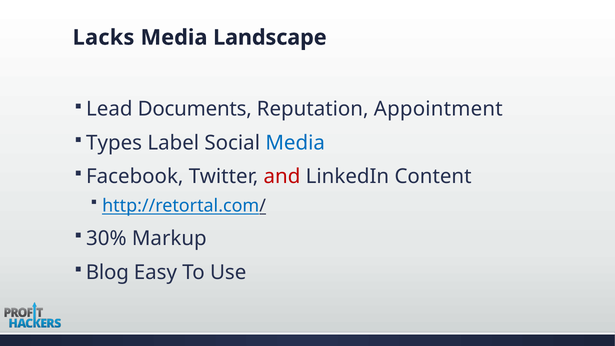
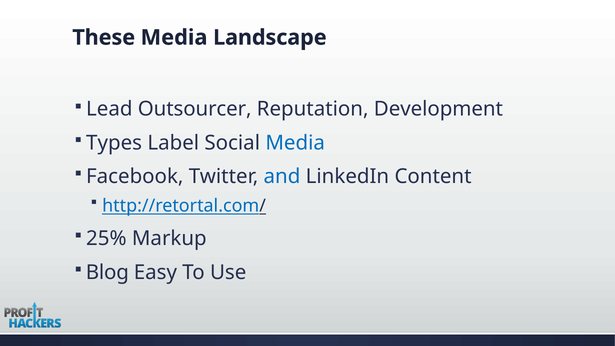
Lacks: Lacks -> These (104, 38)
Documents: Documents -> Outsourcer (195, 109)
Appointment: Appointment -> Development (438, 109)
and colour: red -> blue (282, 177)
30%: 30% -> 25% (106, 239)
